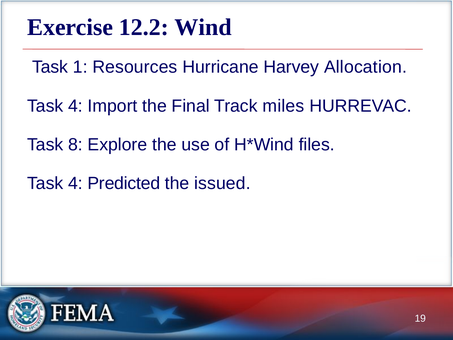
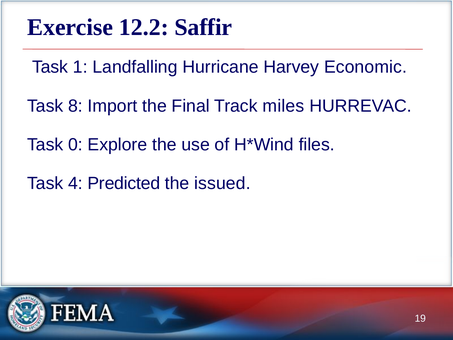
Wind: Wind -> Saffir (203, 27)
Resources: Resources -> Landfalling (135, 67)
Allocation: Allocation -> Economic (365, 67)
4: 4 -> 8 (75, 106)
8: 8 -> 0 (75, 145)
